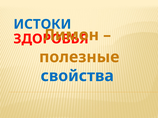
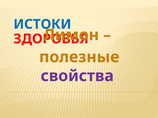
свойства colour: blue -> purple (77, 76)
